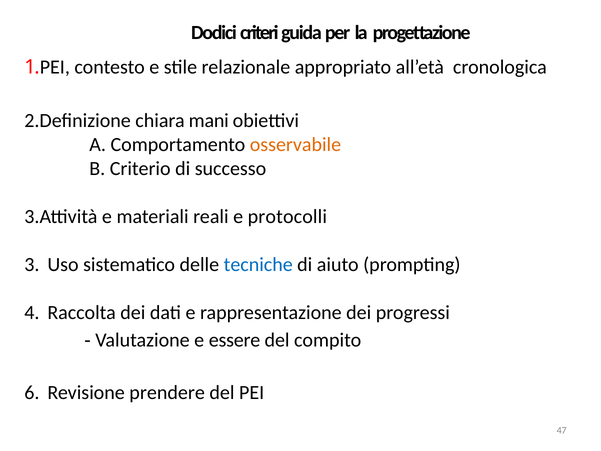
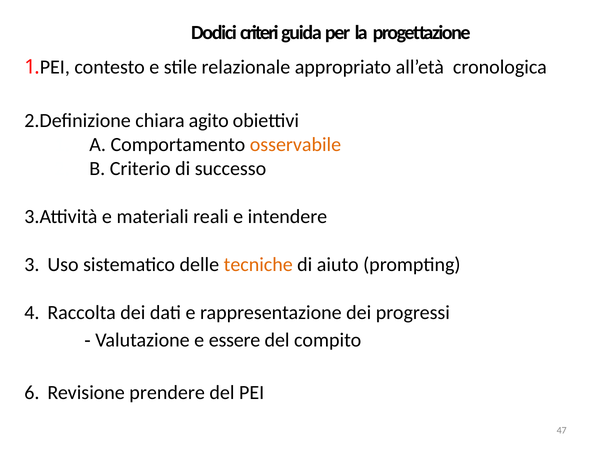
mani: mani -> agito (209, 120)
protocolli: protocolli -> intendere (287, 216)
tecniche colour: blue -> orange (258, 265)
